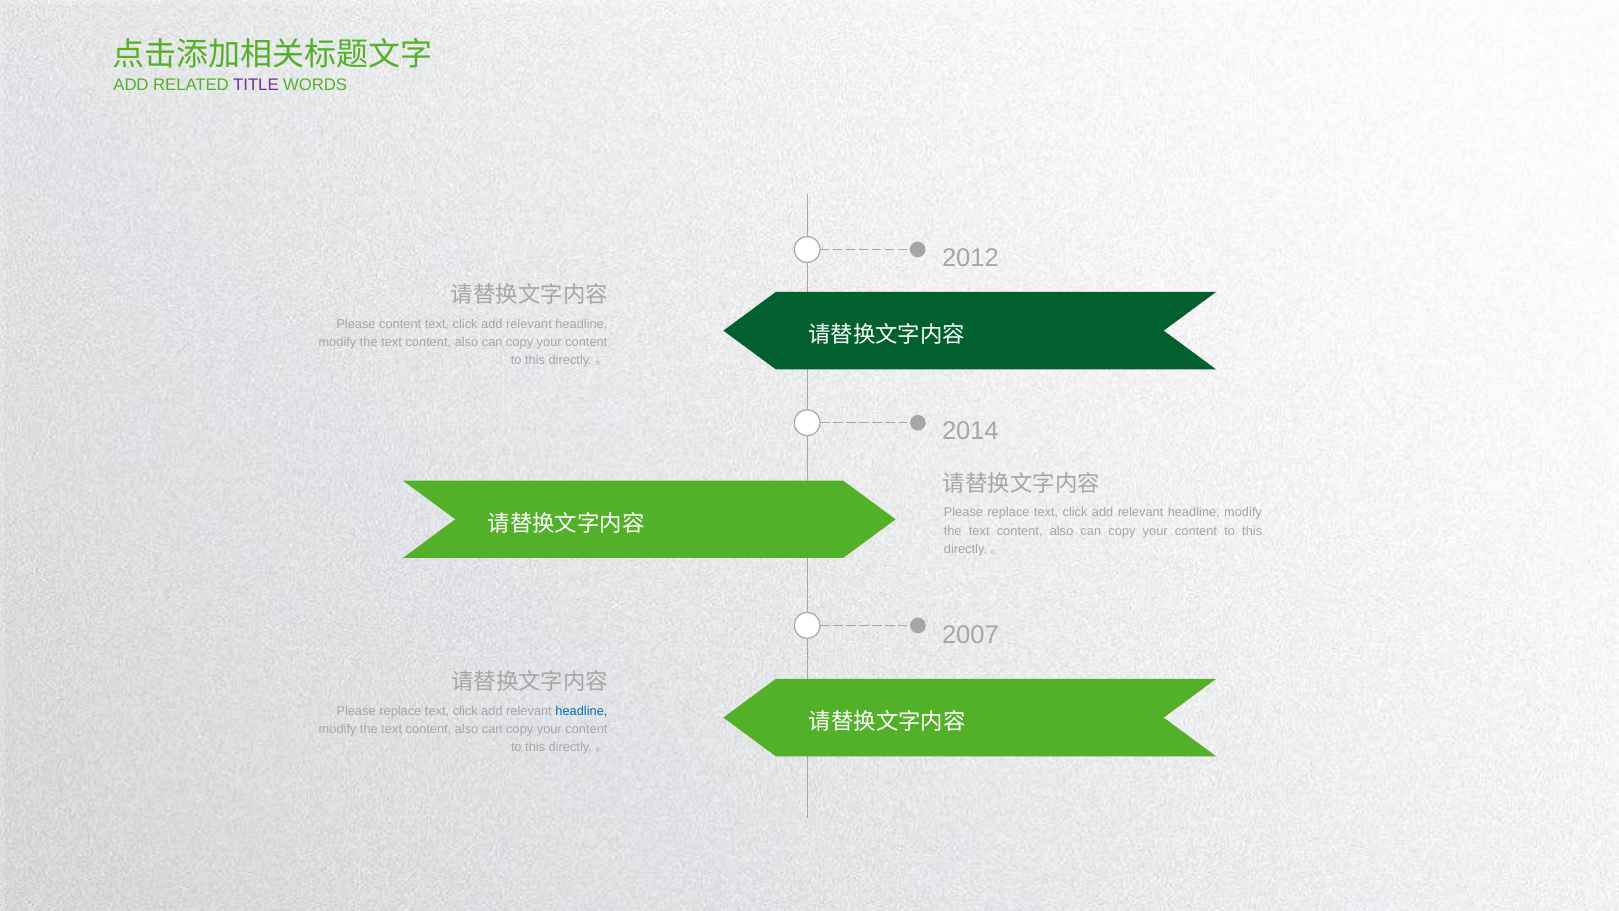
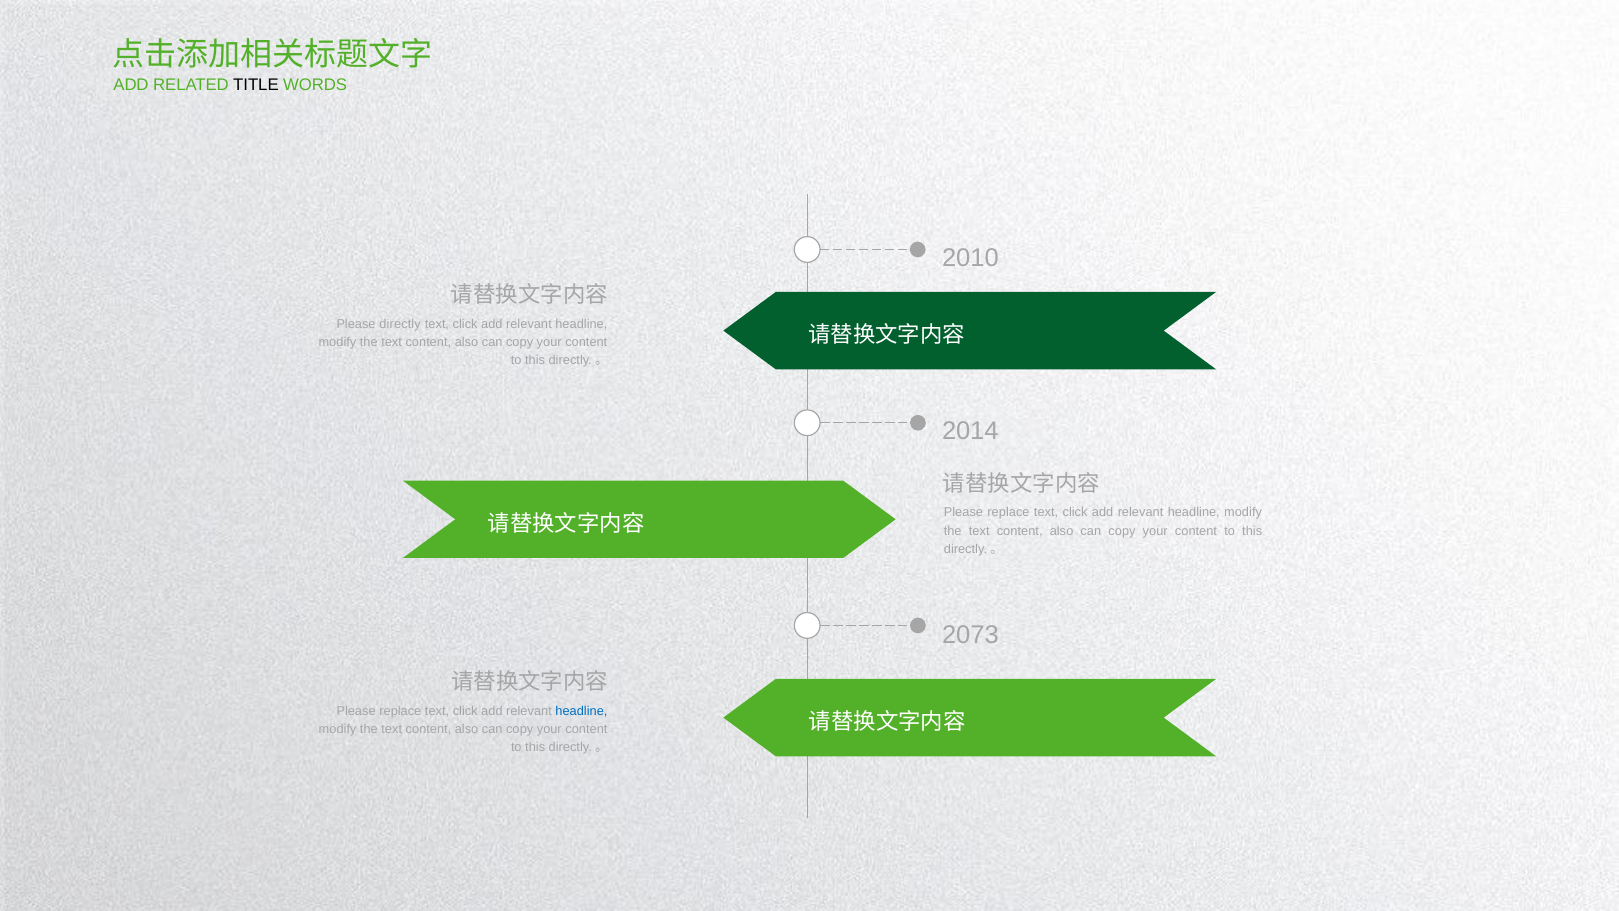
TITLE colour: purple -> black (256, 85)
2012: 2012 -> 2010 (970, 258)
Please content: content -> directly (400, 324)
2007: 2007 -> 2073 (970, 635)
